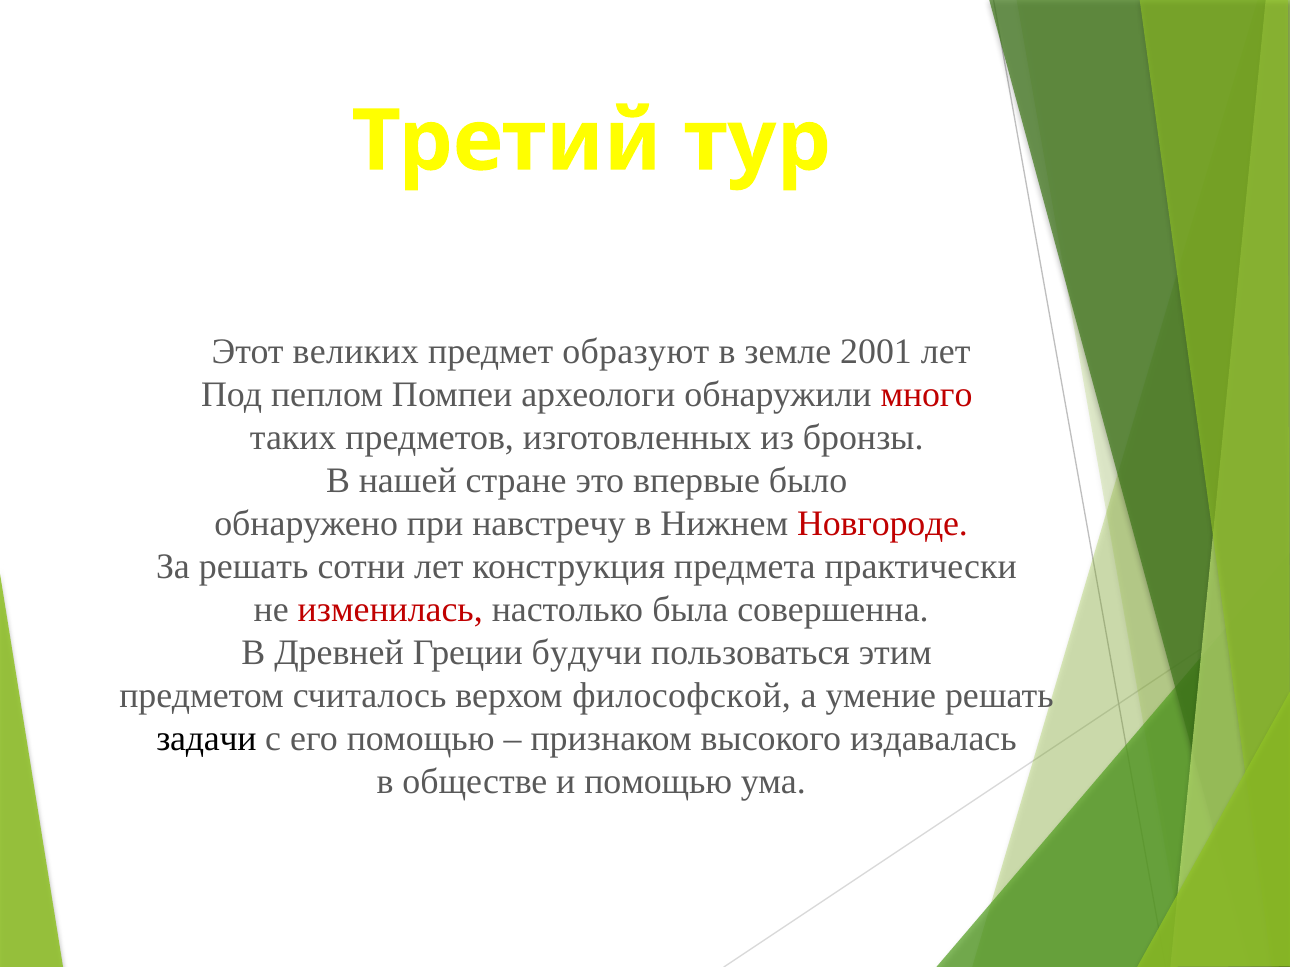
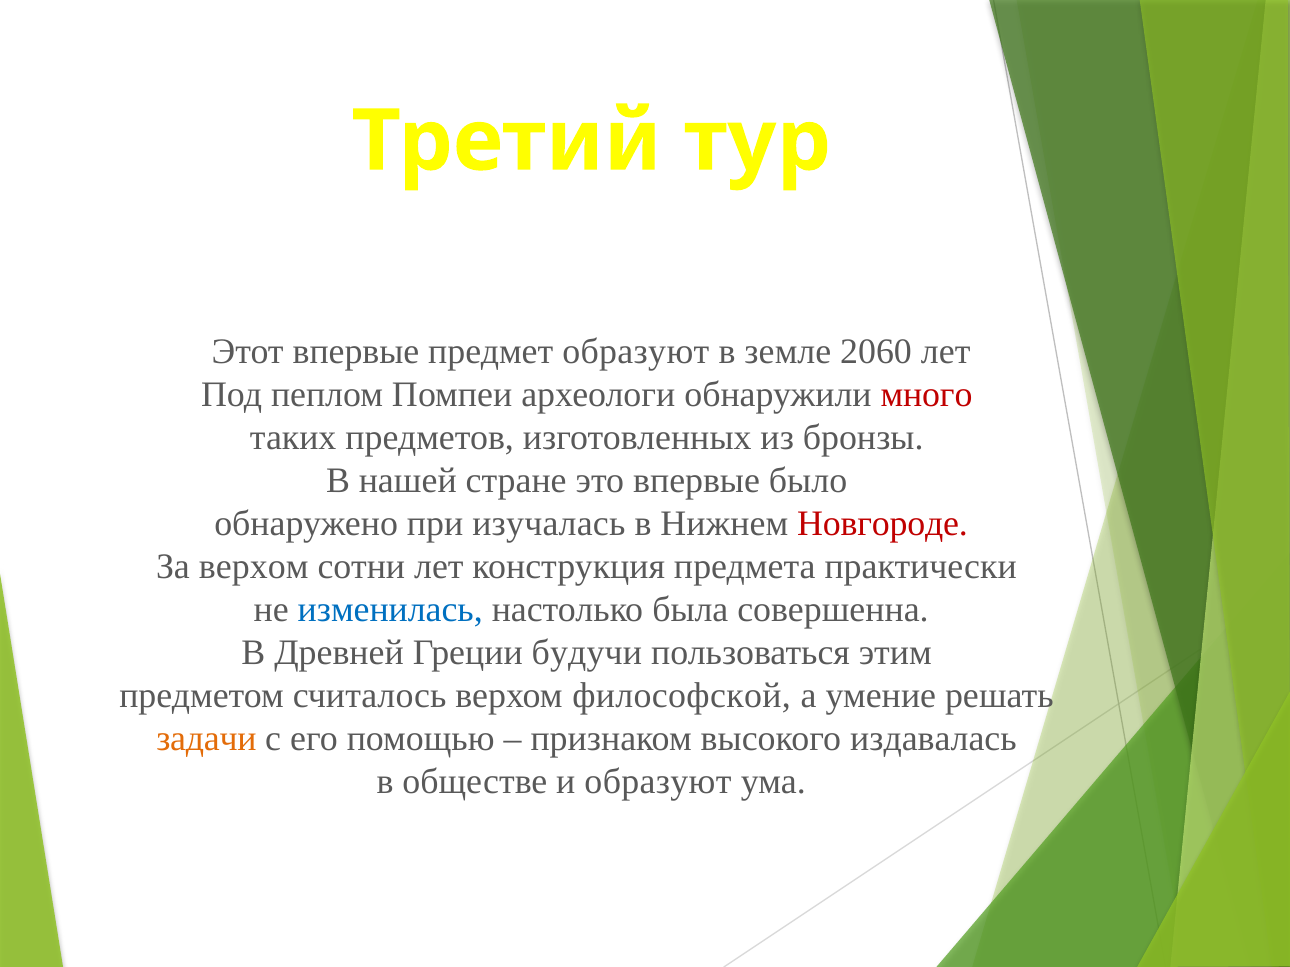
Этот великих: великих -> впервые (356, 352)
2001: 2001 -> 2060 (876, 352)
навстречу: навстречу -> изучалась (549, 524)
За решать: решать -> верхом (254, 567)
изменилась colour: red -> blue (390, 610)
задачи colour: black -> orange (206, 739)
и помощью: помощью -> образуют (658, 782)
